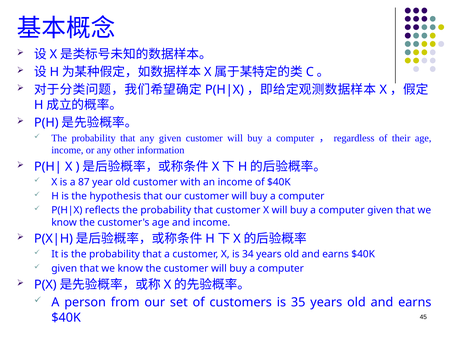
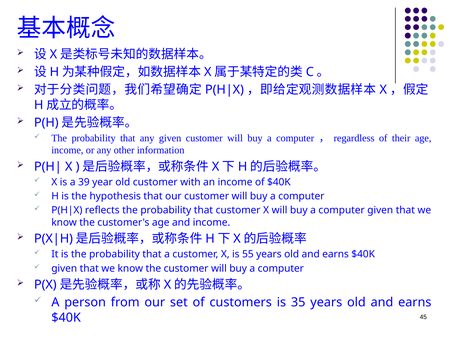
87: 87 -> 39 (84, 182)
34: 34 -> 55 (248, 254)
